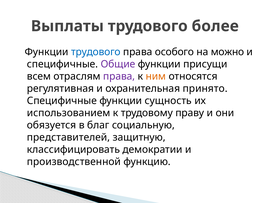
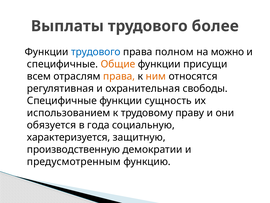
особого: особого -> полном (174, 52)
Общие colour: purple -> orange (118, 64)
права colour: purple -> orange (119, 76)
принято: принято -> свободы (205, 88)
благ: благ -> года (98, 125)
представителей: представителей -> характеризуется (69, 137)
классифицировать: классифицировать -> производственную (73, 149)
производственной: производственной -> предусмотренным (74, 161)
